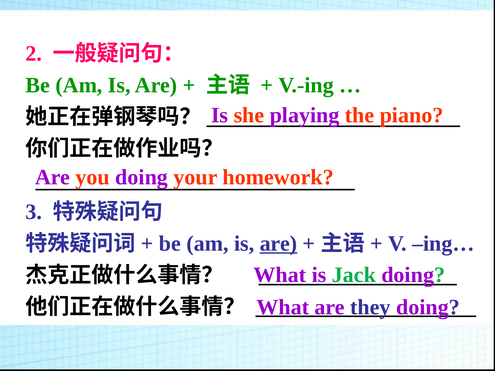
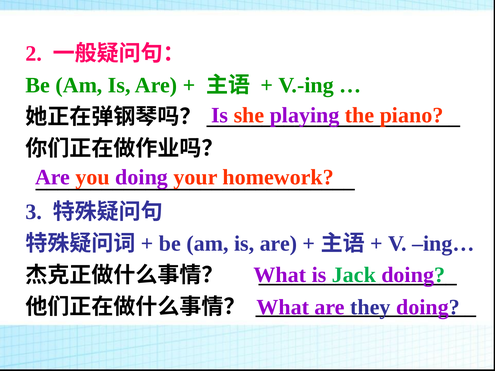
are underline: present -> none (279, 244)
